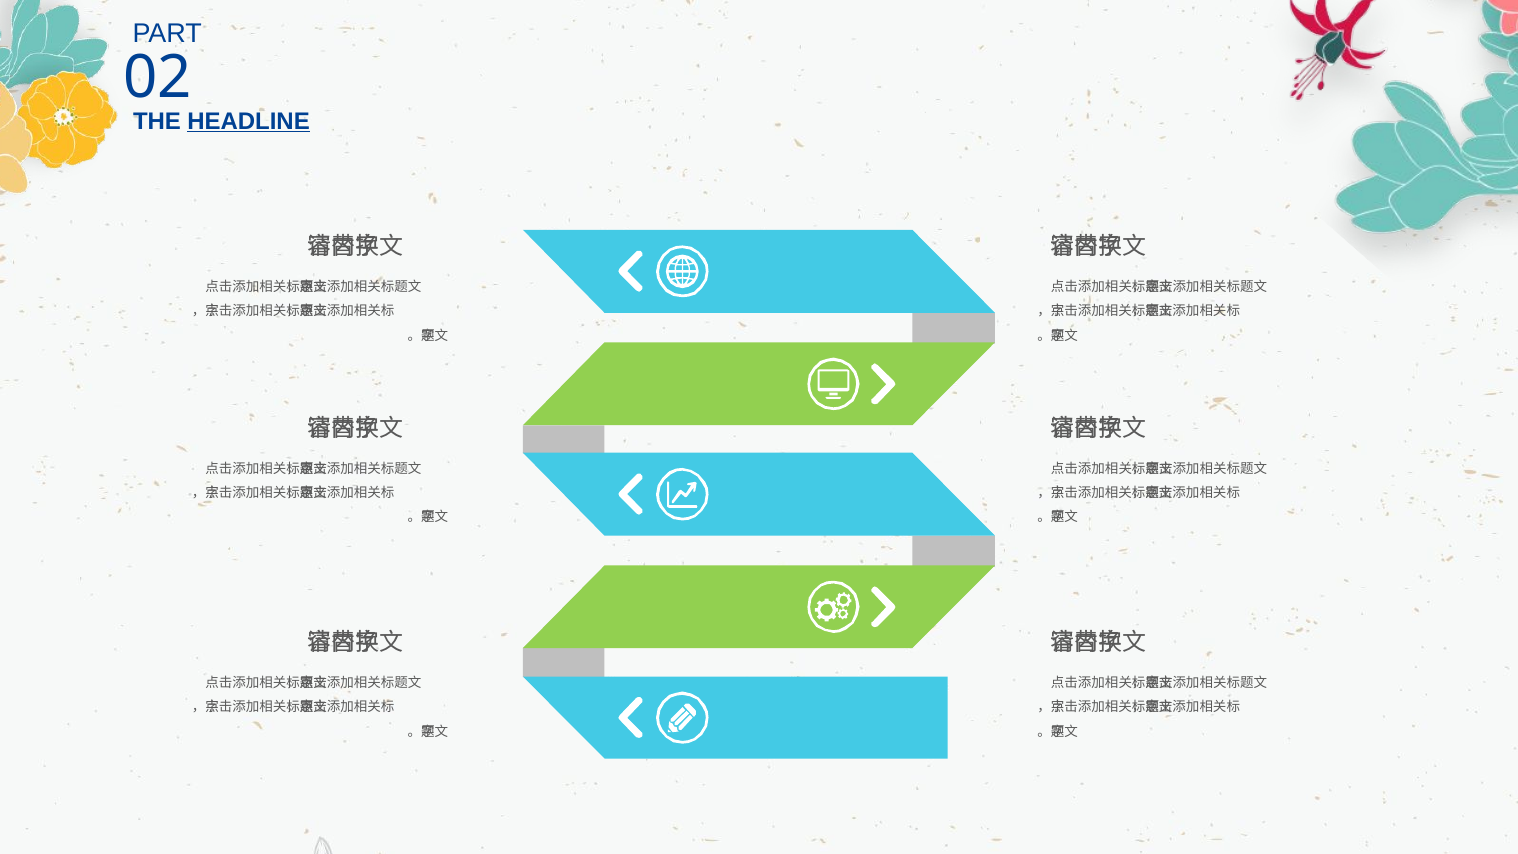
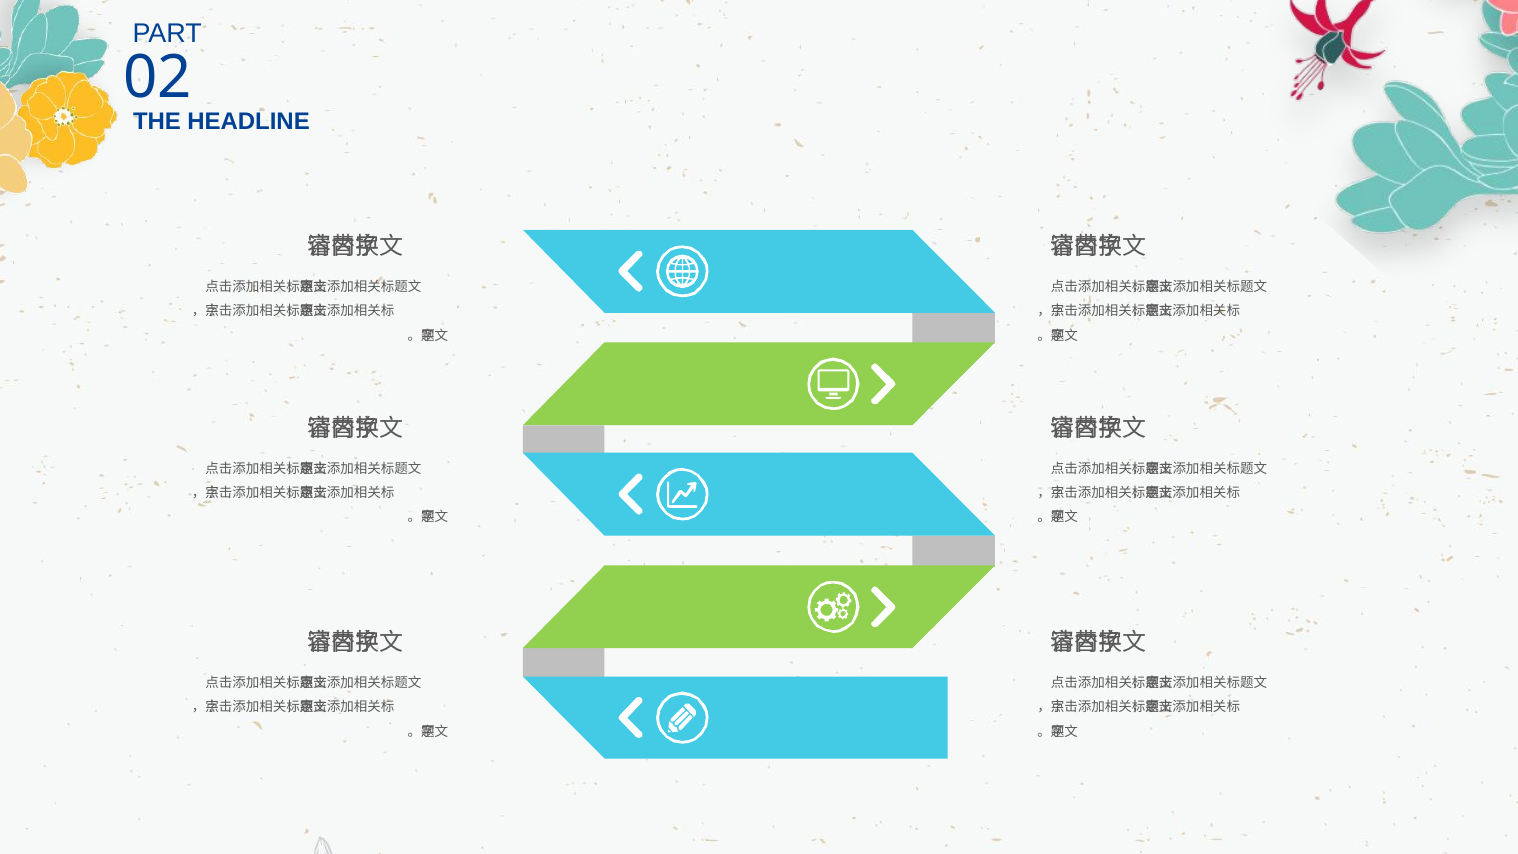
HEADLINE underline: present -> none (249, 121)
